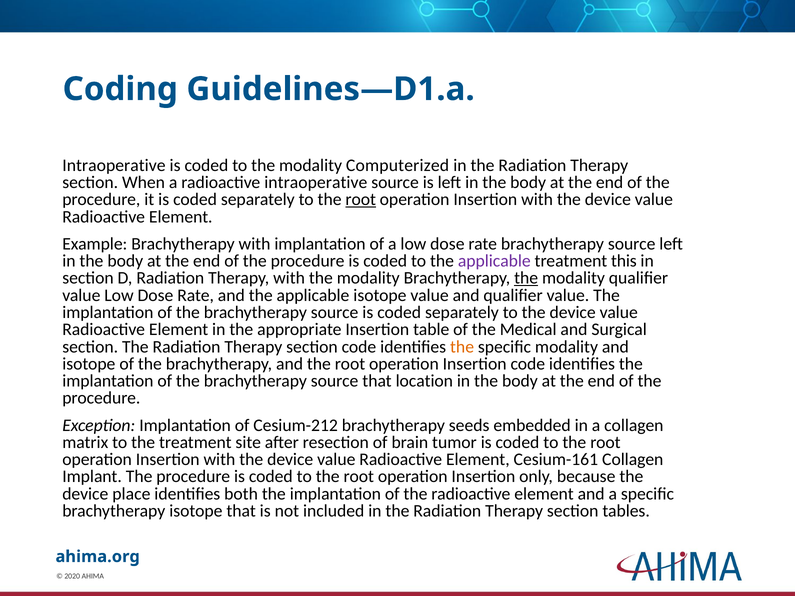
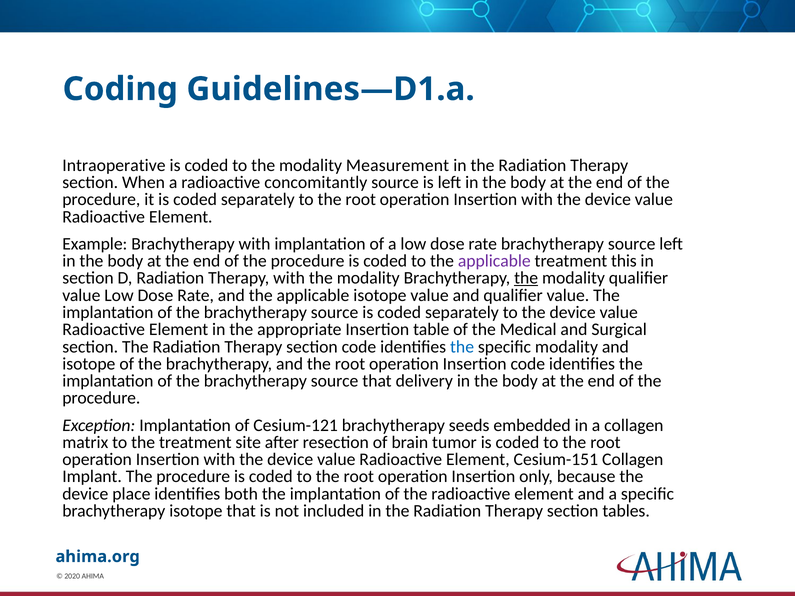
Computerized: Computerized -> Measurement (398, 165)
radioactive intraoperative: intraoperative -> concomitantly (316, 183)
root underline: present -> none (361, 200)
the colour: orange -> blue (462, 347)
location: location -> delivery (424, 381)
Cesium-212: Cesium-212 -> Cesium-121 (296, 425)
Cesium-161: Cesium-161 -> Cesium-151 (556, 460)
